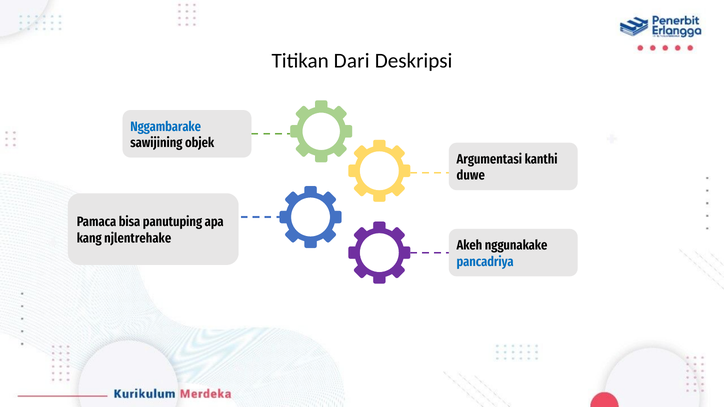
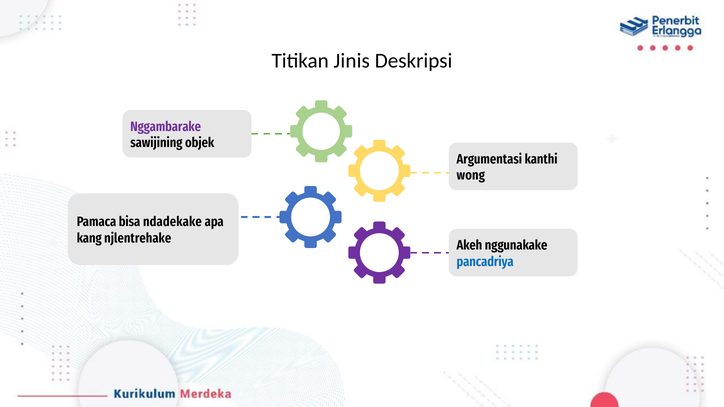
Dari: Dari -> Jinis (352, 61)
Nggambarake colour: blue -> purple (166, 127)
duwe: duwe -> wong (471, 176)
panutuping: panutuping -> ndadekake (172, 222)
